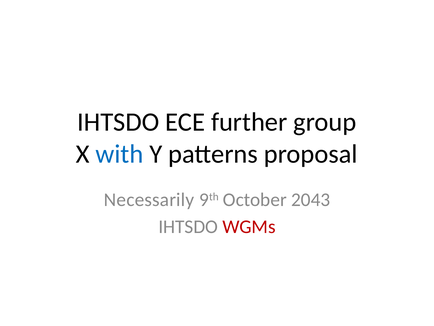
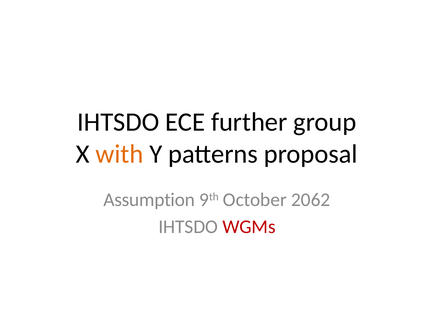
with colour: blue -> orange (120, 154)
Necessarily: Necessarily -> Assumption (149, 200)
2043: 2043 -> 2062 (311, 200)
